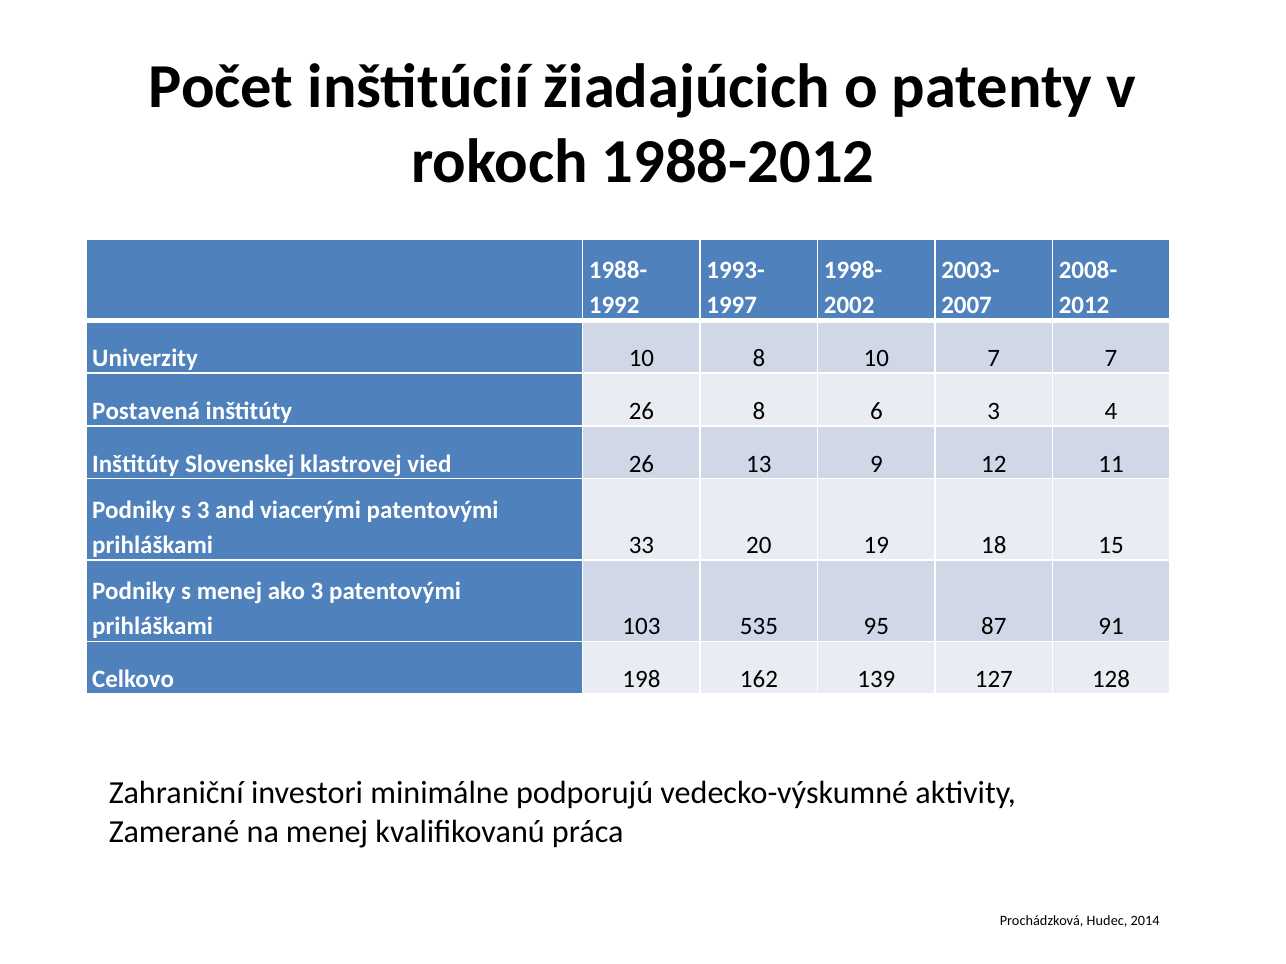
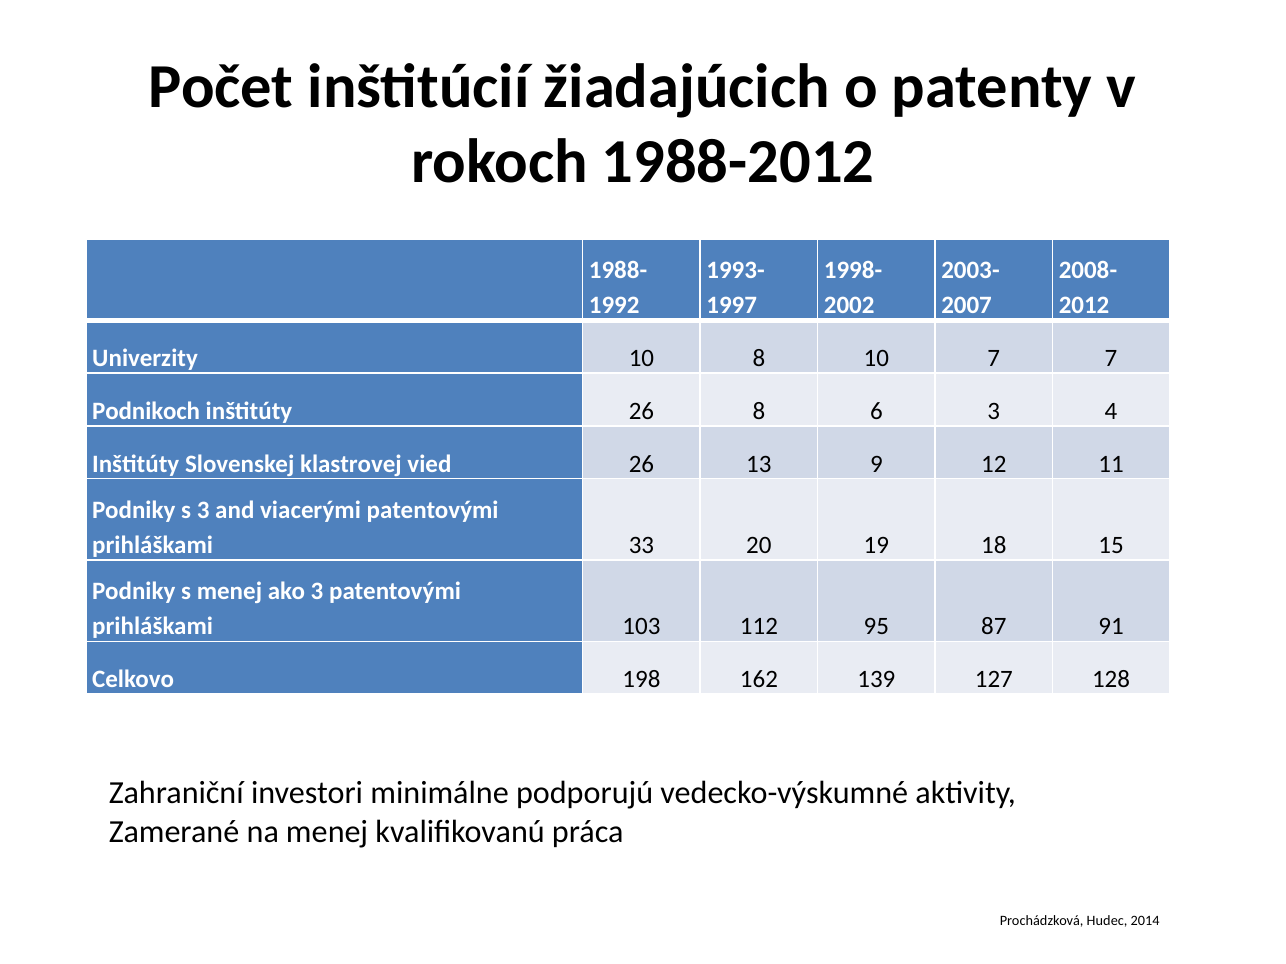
Postavená: Postavená -> Podnikoch (146, 411)
535: 535 -> 112 (759, 627)
